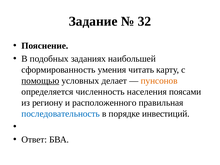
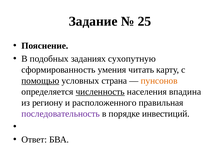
32: 32 -> 25 (144, 21)
наибольшей: наибольшей -> сухопутную (132, 59)
делает: делает -> страна (114, 81)
численность underline: none -> present (100, 92)
поясами: поясами -> впадина (185, 92)
последовательность colour: blue -> purple (61, 114)
